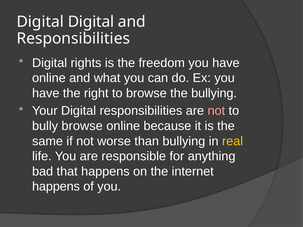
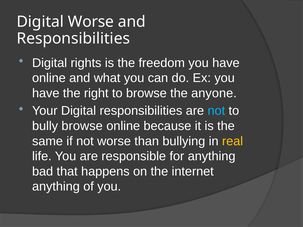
Digital Digital: Digital -> Worse (91, 22)
the bullying: bullying -> anyone (214, 93)
not colour: pink -> light blue (216, 111)
happens: happens -> anything (56, 187)
